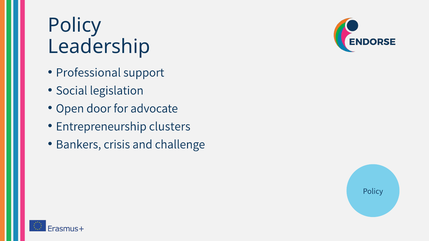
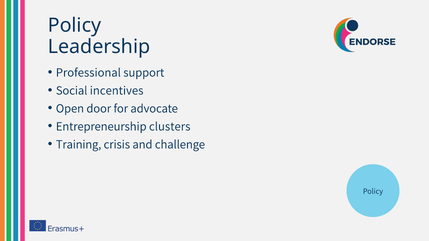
legislation: legislation -> incentives (117, 91)
Bankers: Bankers -> Training (79, 144)
